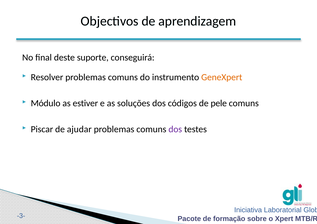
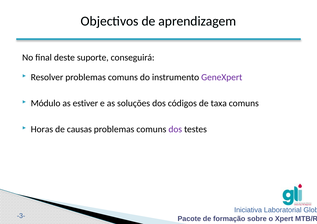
GeneXpert colour: orange -> purple (222, 77)
pele: pele -> taxa (219, 103)
Piscar: Piscar -> Horas (42, 129)
ajudar: ajudar -> causas (79, 129)
